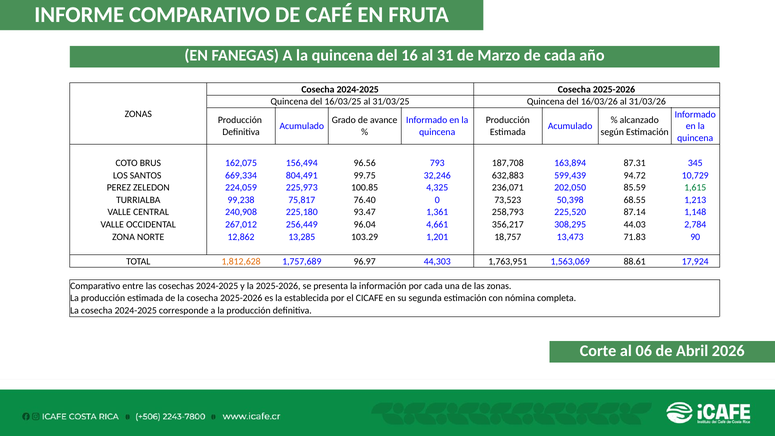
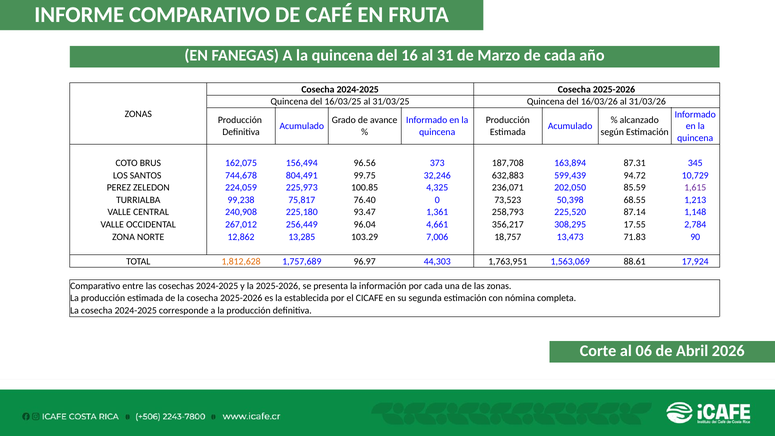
793: 793 -> 373 (437, 163)
669,334: 669,334 -> 744,678 (241, 175)
1,615 colour: green -> purple (695, 188)
44.03: 44.03 -> 17.55 (635, 224)
1,201: 1,201 -> 7,006 (437, 237)
